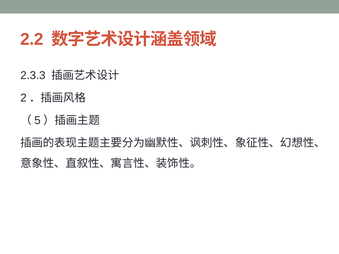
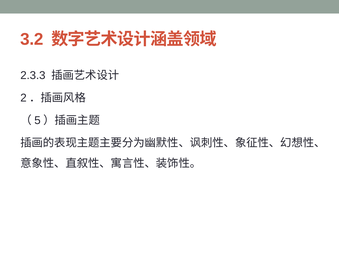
2.2: 2.2 -> 3.2 (32, 39)
